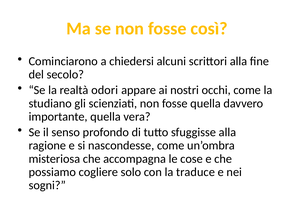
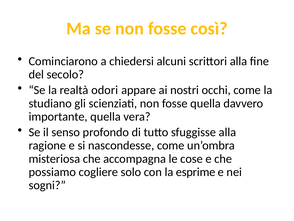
traduce: traduce -> esprime (196, 172)
